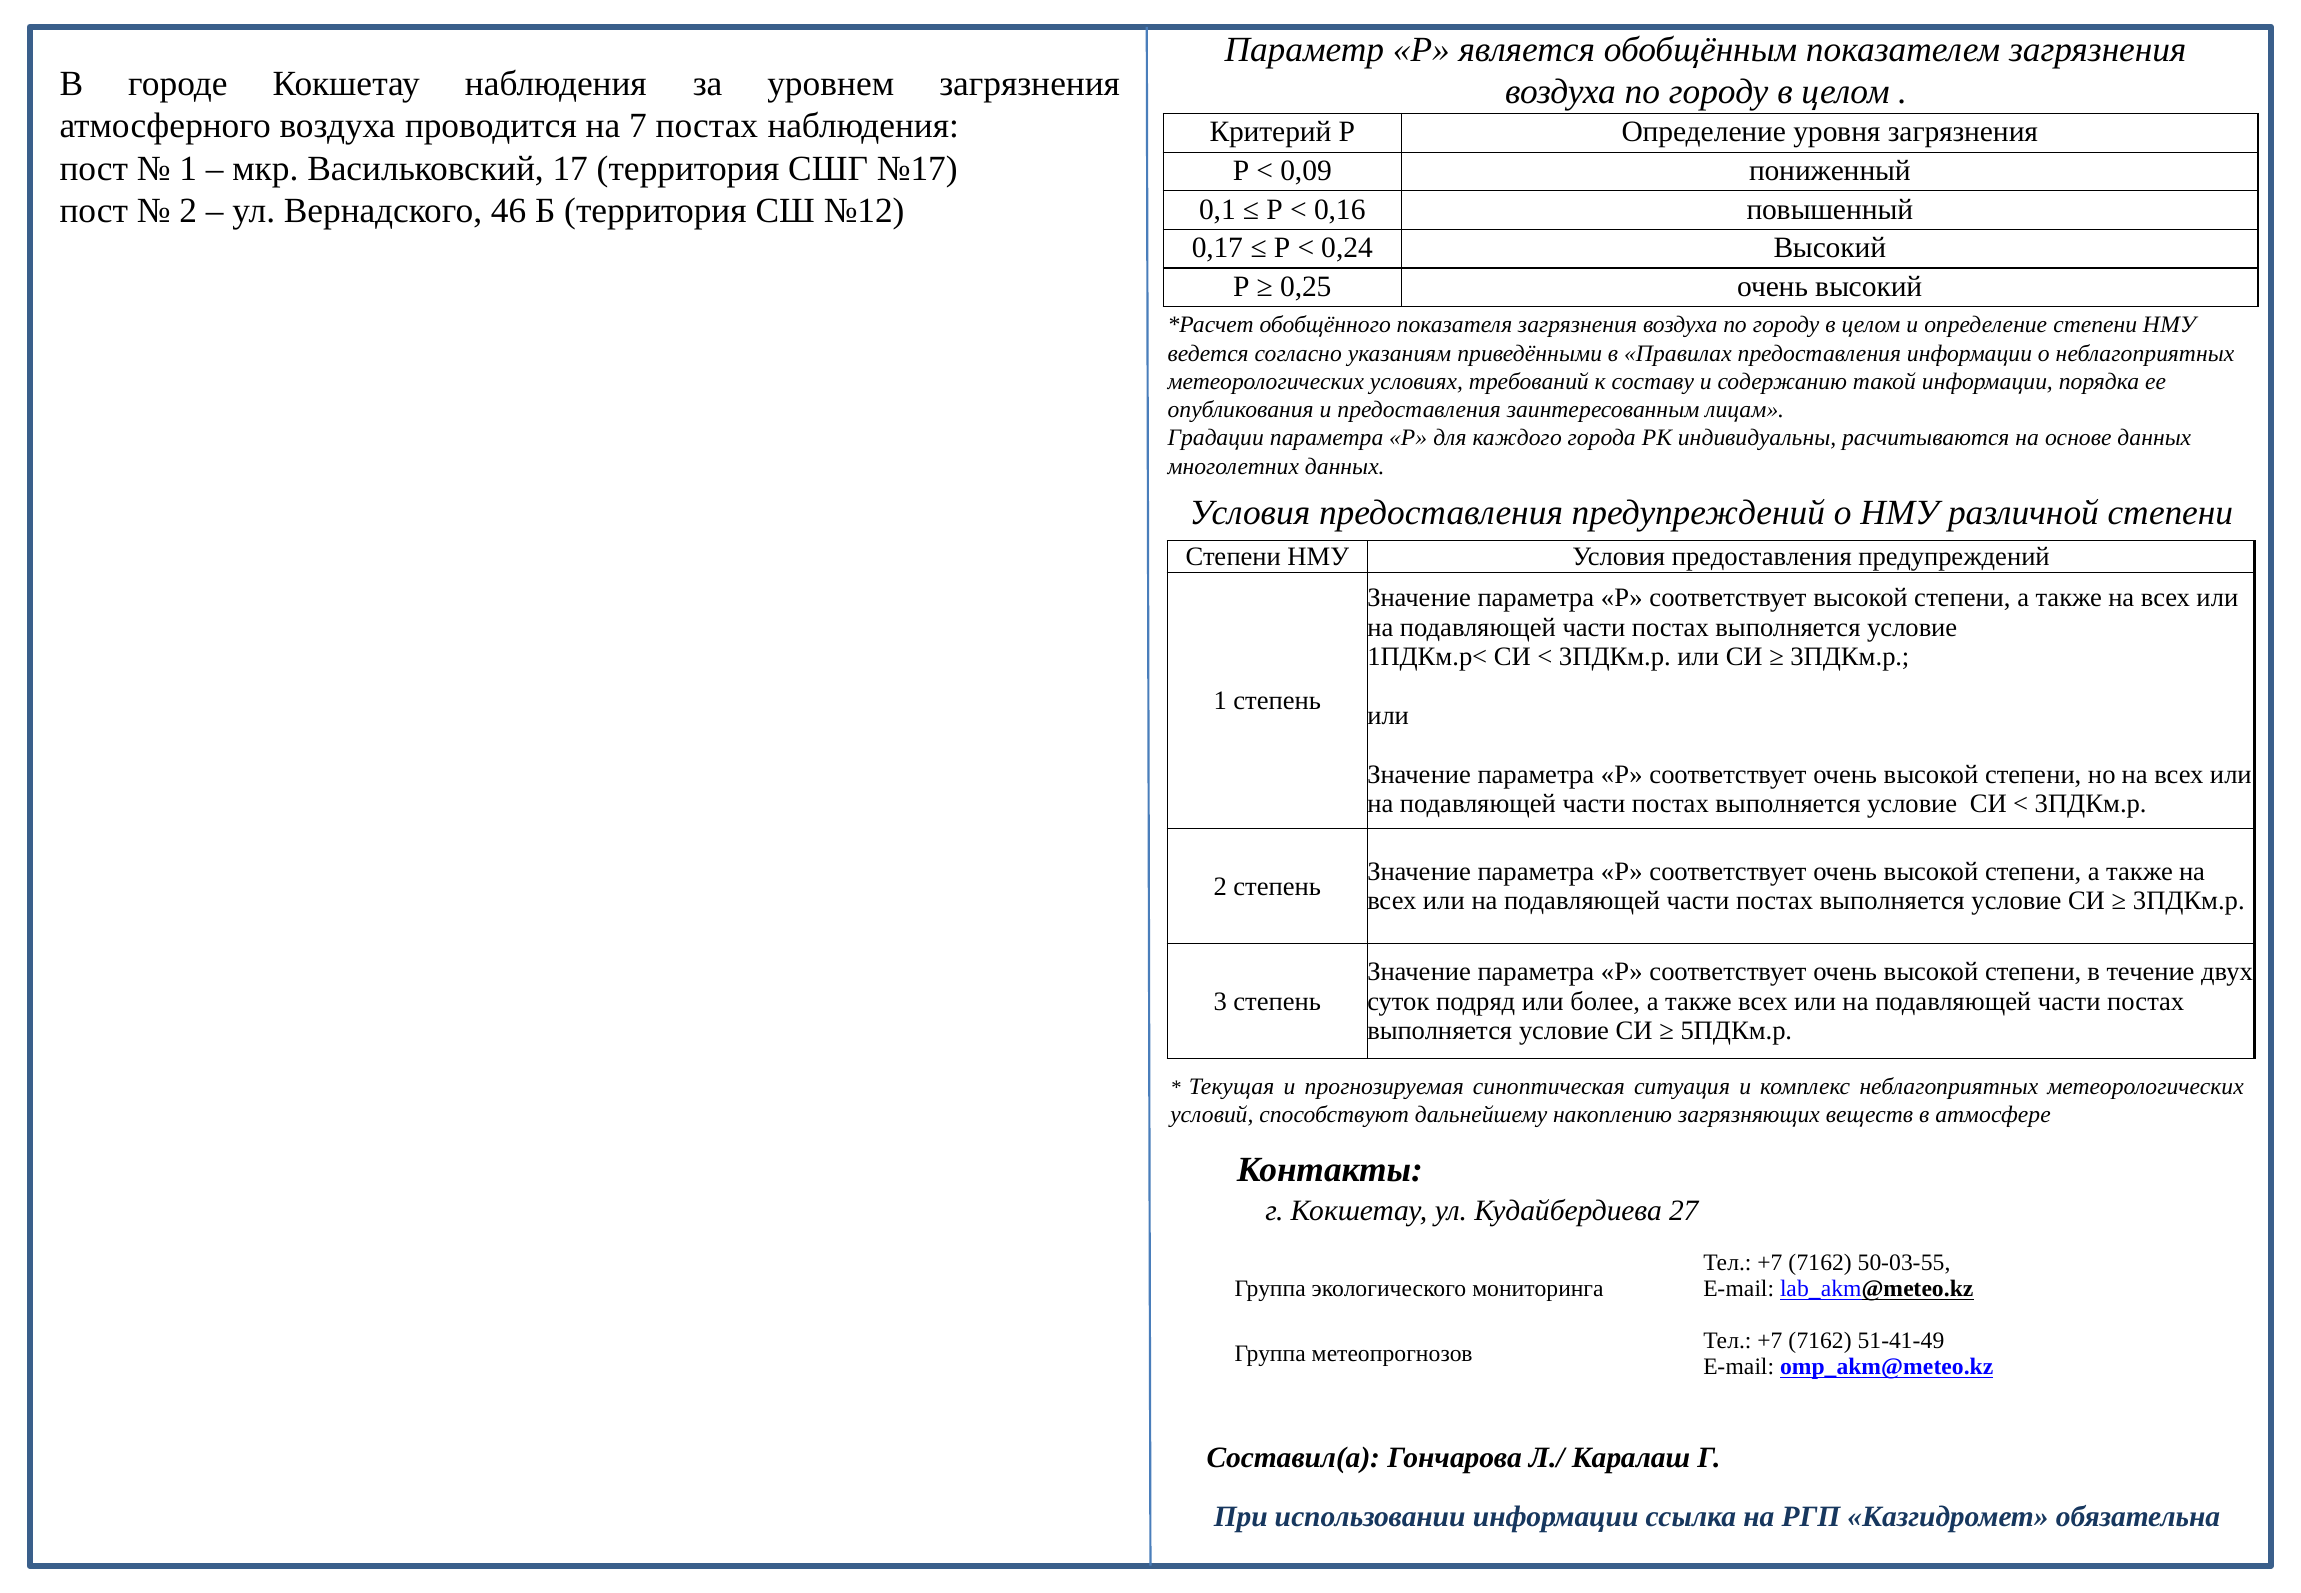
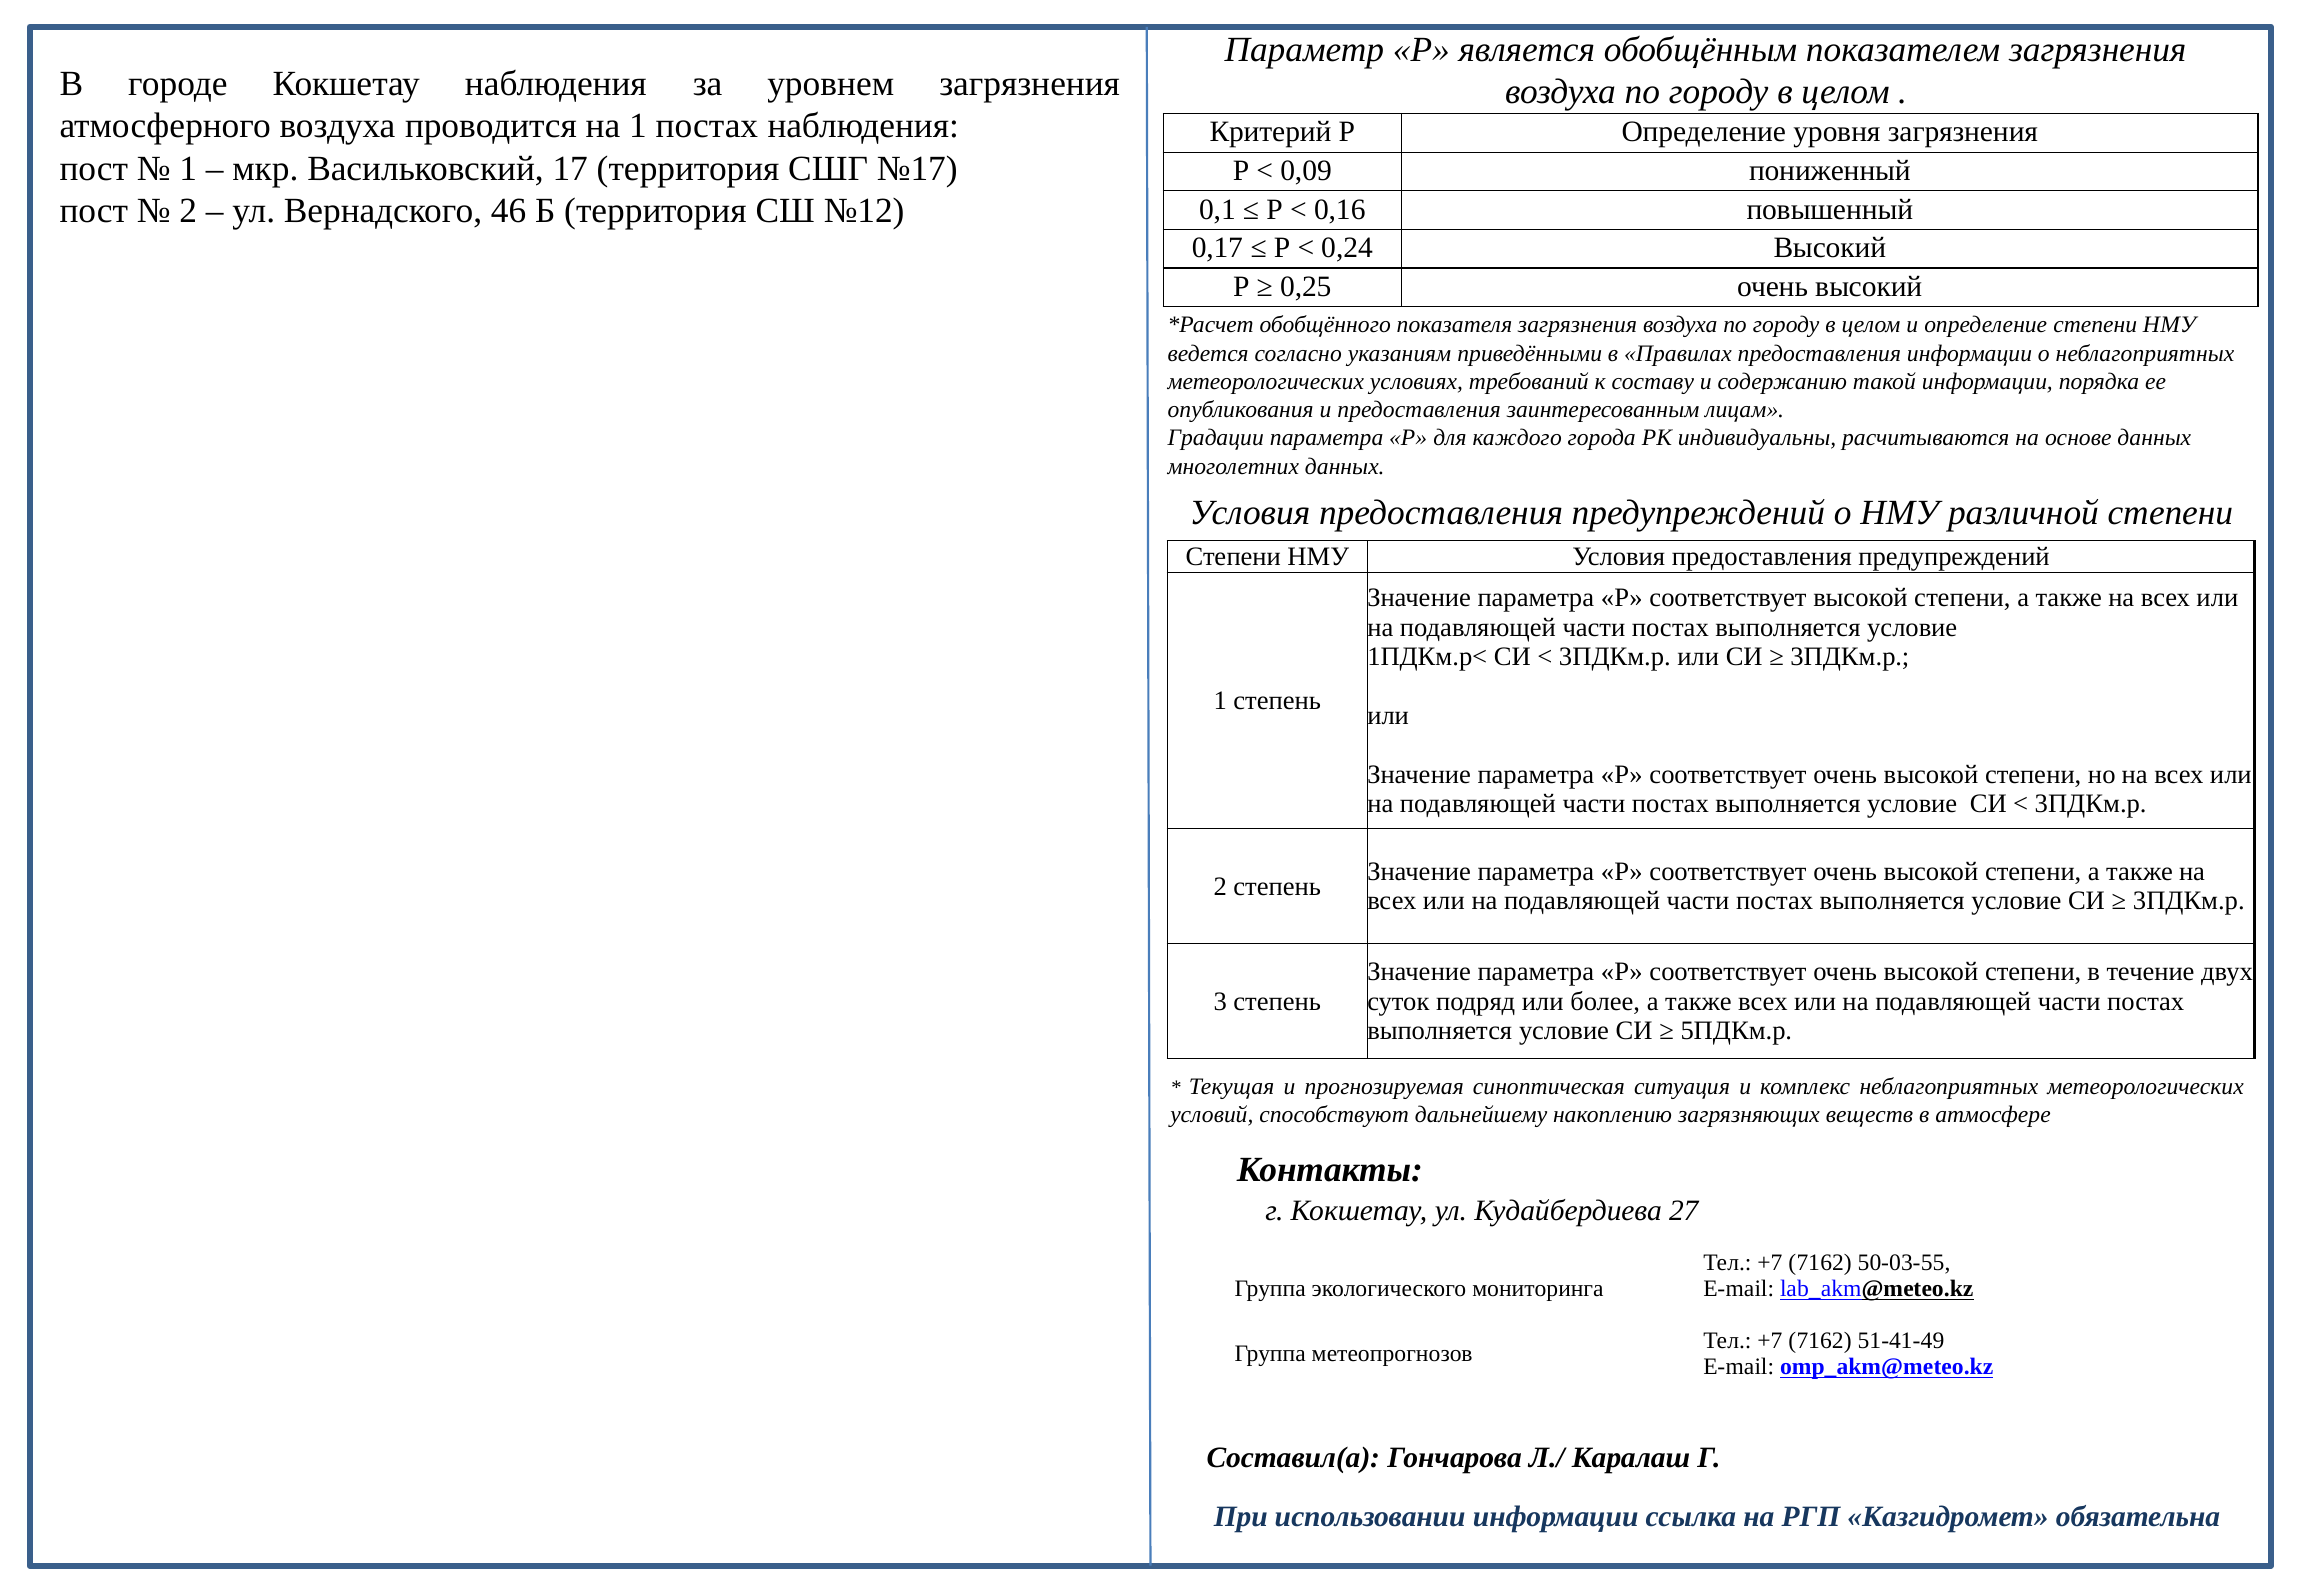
на 7: 7 -> 1 (638, 126)
